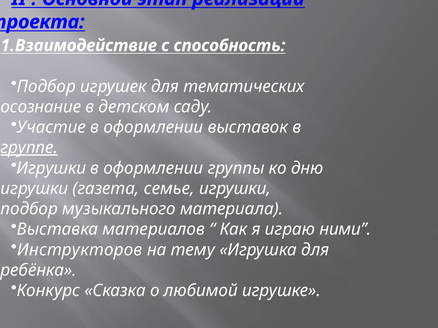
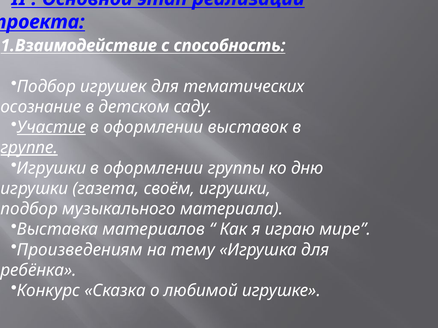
Участие underline: none -> present (51, 127)
семье: семье -> своём (169, 189)
ними: ними -> мире (345, 230)
Инструкторов: Инструкторов -> Произведениям (80, 250)
